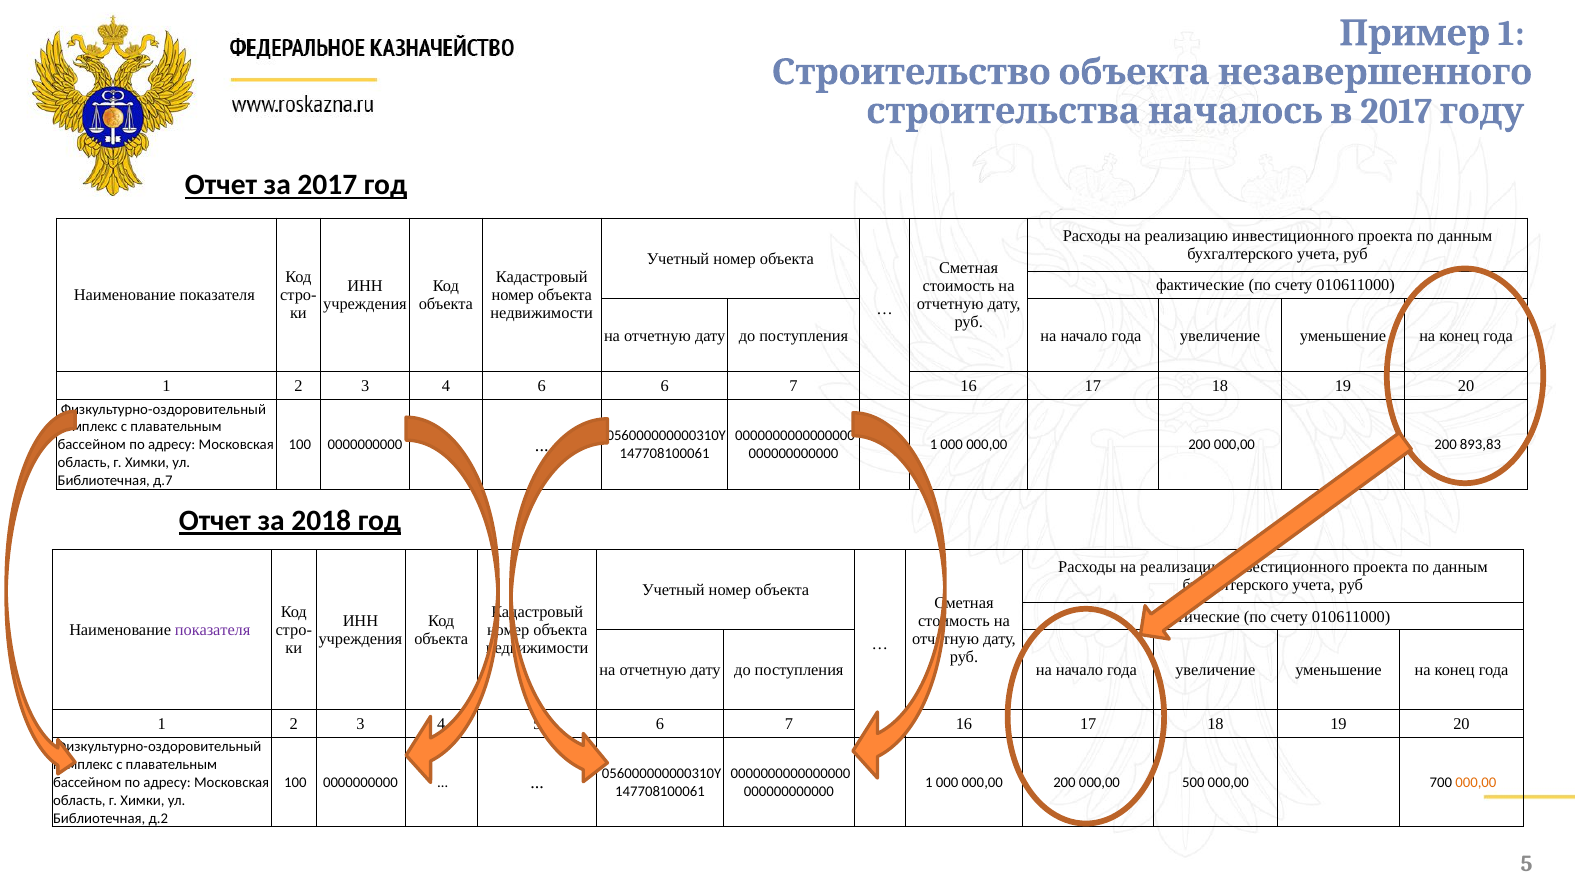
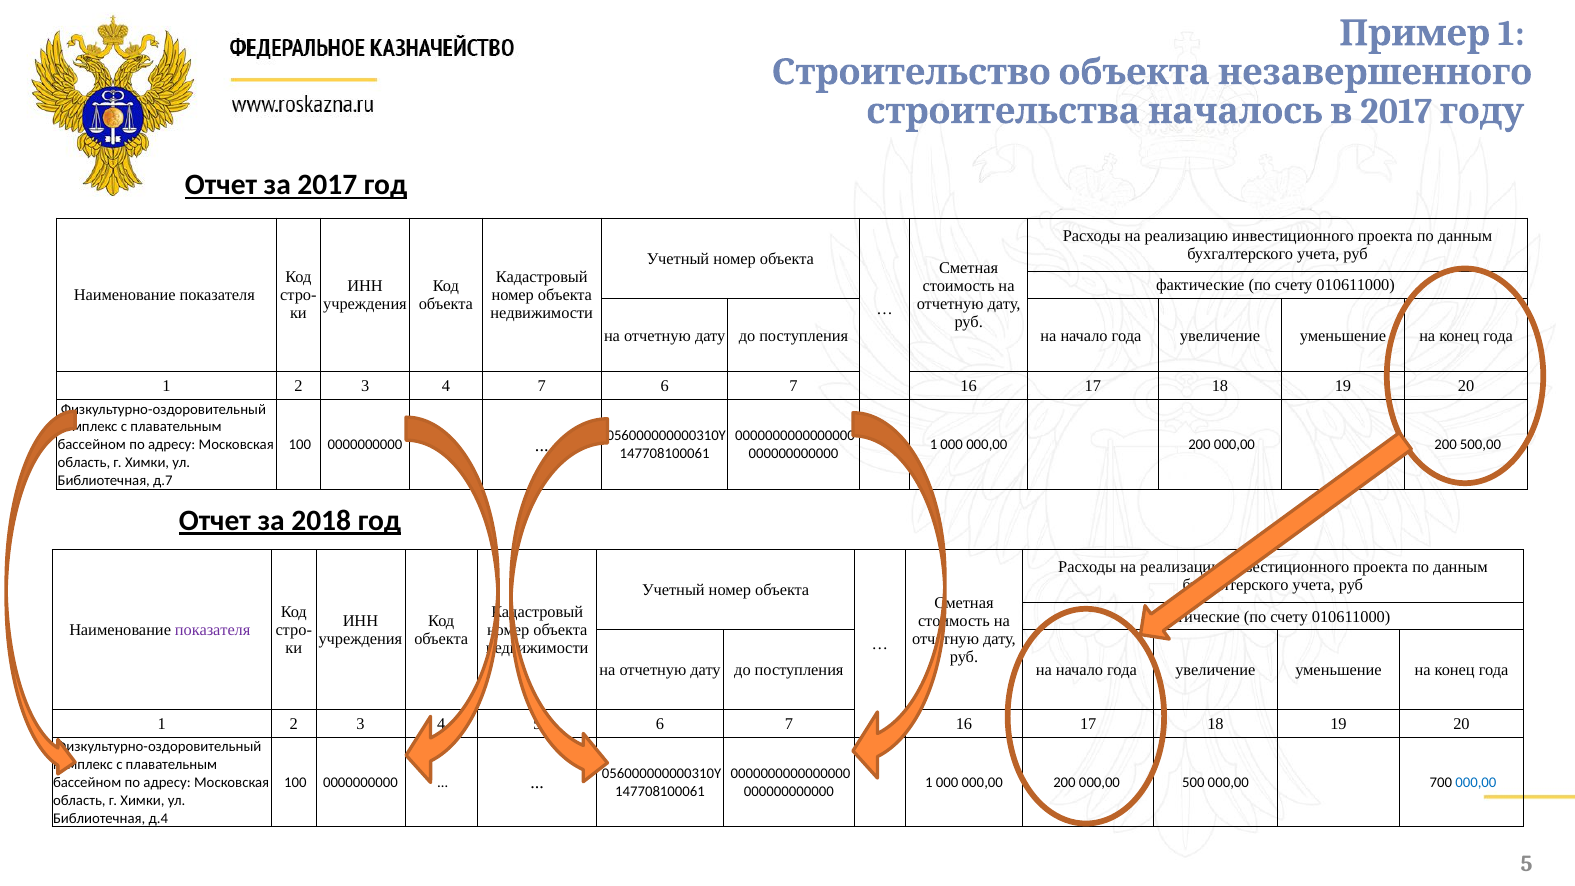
4 6: 6 -> 7 (542, 386)
893,83: 893,83 -> 500,00 (1480, 445)
000,00 colour: orange -> blue (1476, 782)
д.2: д.2 -> д.4 (158, 819)
